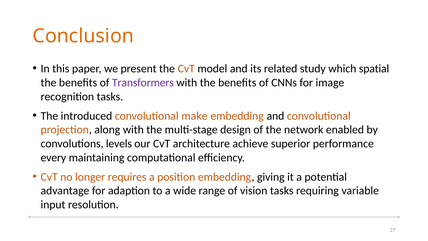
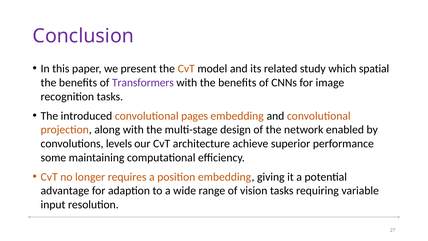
Conclusion colour: orange -> purple (83, 36)
make: make -> pages (195, 116)
every: every -> some (53, 157)
